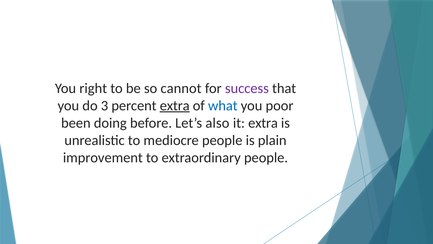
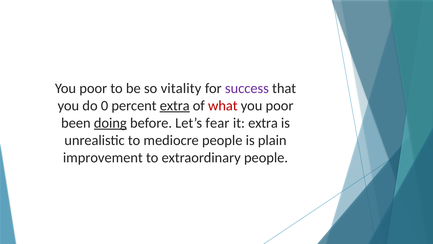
right: right -> poor (93, 88)
cannot: cannot -> vitality (181, 88)
3: 3 -> 0 (104, 105)
what colour: blue -> red (223, 105)
doing underline: none -> present (110, 123)
also: also -> fear (217, 123)
